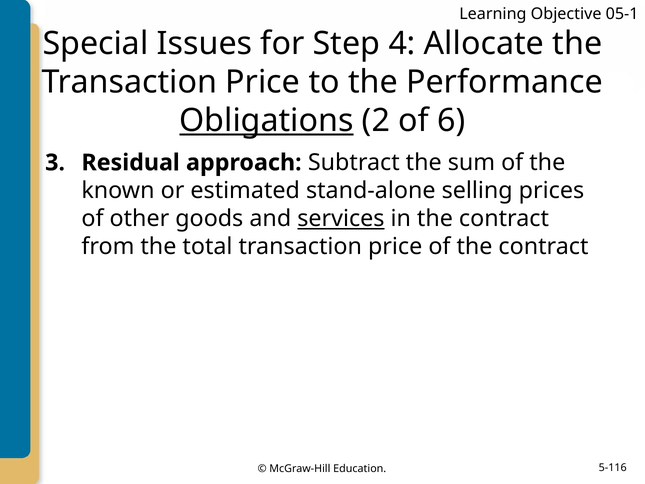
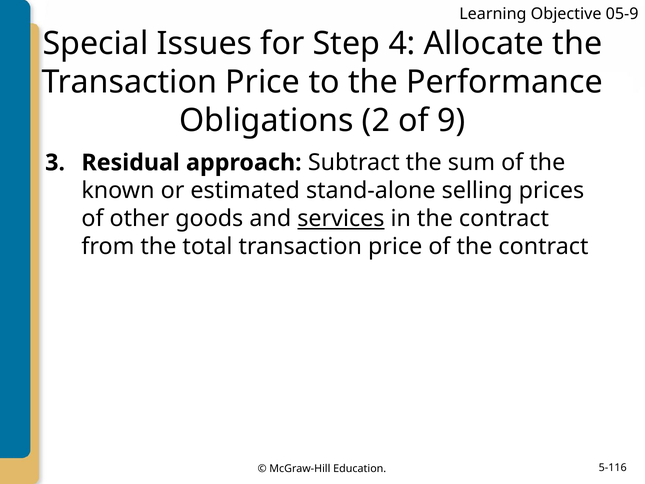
05-1: 05-1 -> 05-9 (622, 14)
Obligations underline: present -> none (266, 121)
6: 6 -> 9 (451, 121)
